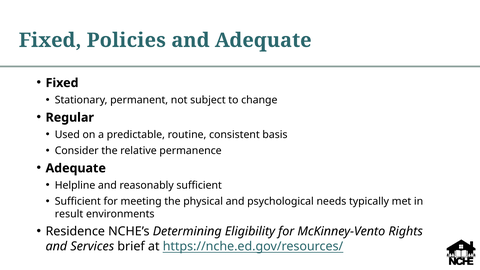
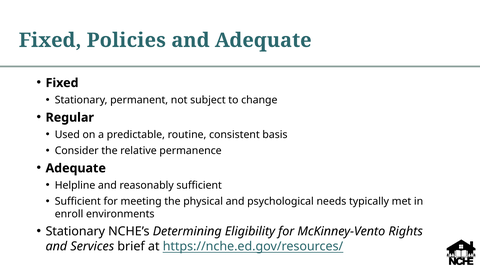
result: result -> enroll (69, 214)
Residence: Residence -> Stationary (75, 232)
